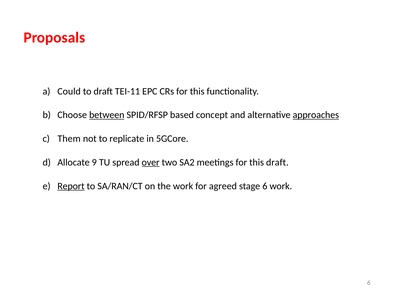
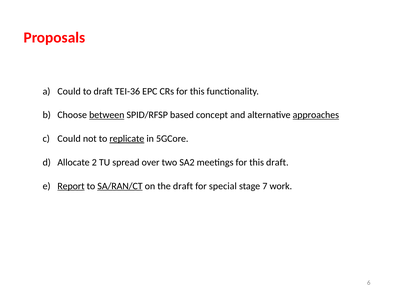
TEI-11: TEI-11 -> TEI-36 (127, 91)
Them: Them -> Could (69, 138)
replicate underline: none -> present (127, 138)
9: 9 -> 2 (94, 162)
over underline: present -> none (151, 162)
SA/RAN/CT underline: none -> present (120, 186)
the work: work -> draft (183, 186)
agreed: agreed -> special (223, 186)
stage 6: 6 -> 7 (265, 186)
